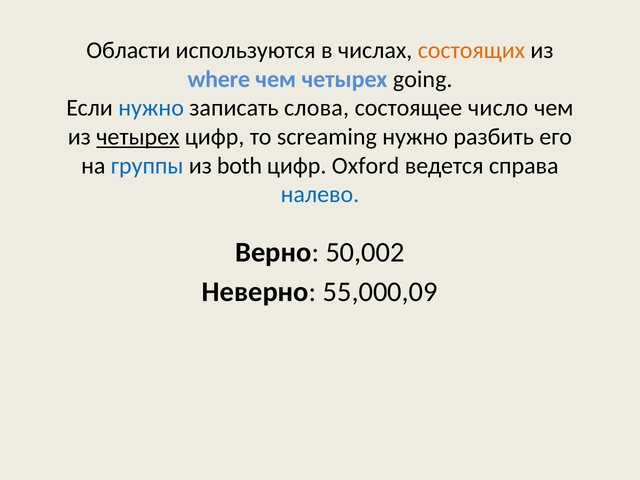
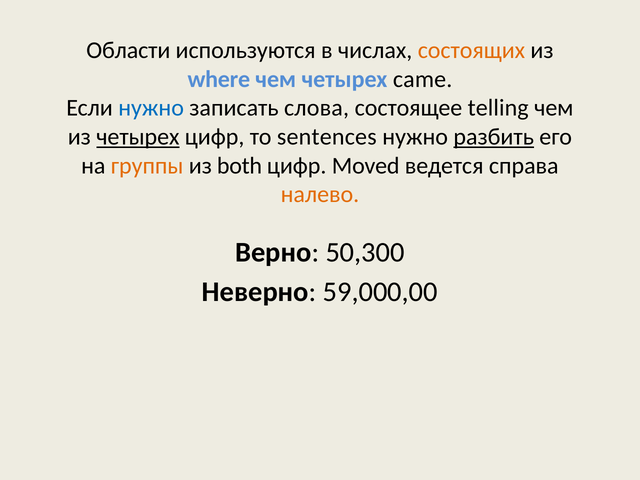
going: going -> came (423, 79)
число: число -> telling (498, 108)
screaming: screaming -> sentences (327, 137)
разбить underline: none -> present (494, 137)
группы colour: blue -> orange (147, 166)
Oxford: Oxford -> Moved (366, 166)
налево colour: blue -> orange (320, 194)
50,002: 50,002 -> 50,300 (365, 252)
55,000,09: 55,000,09 -> 59,000,00 (380, 292)
